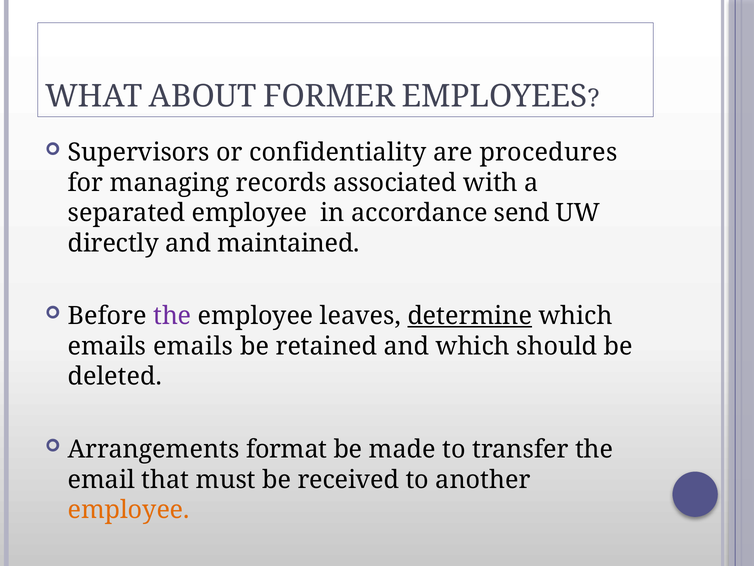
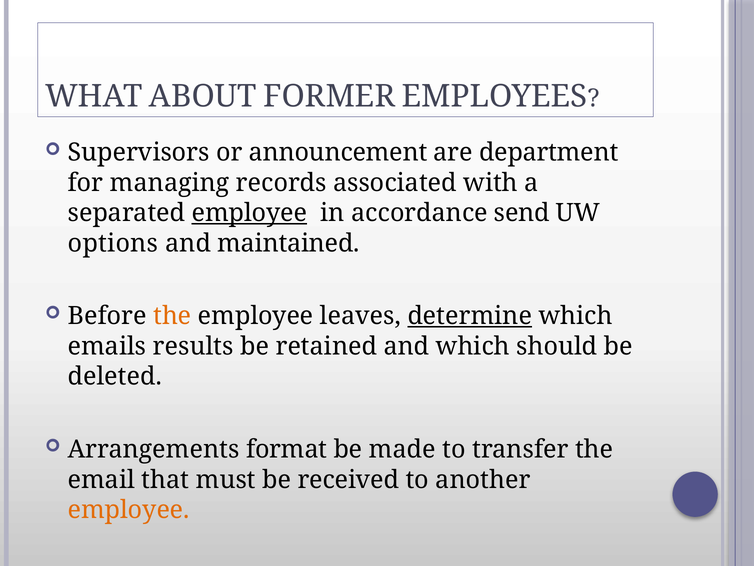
confidentiality: confidentiality -> announcement (338, 153)
procedures: procedures -> department (549, 153)
employee underline: none -> present (250, 213)
directly: directly -> options (113, 243)
the colour: purple -> orange (172, 316)
emails emails: emails -> results (193, 346)
